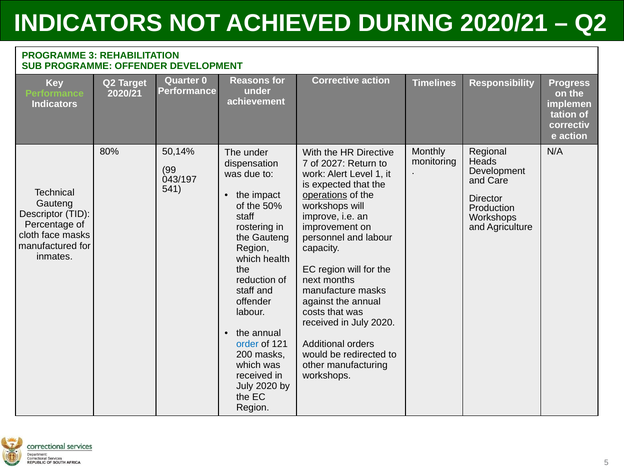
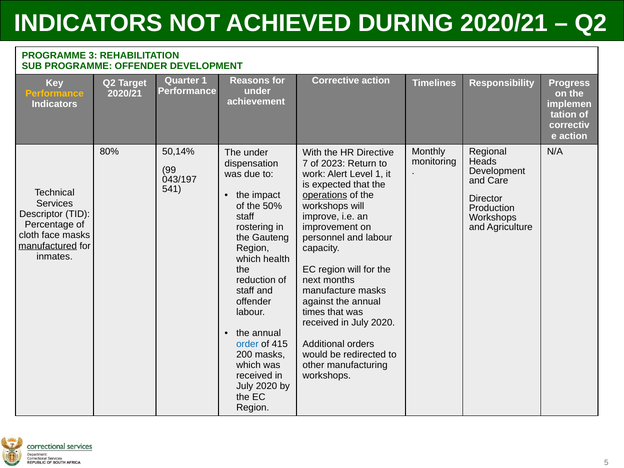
Quarter 0: 0 -> 1 (204, 80)
Performance colour: light green -> yellow (55, 94)
2027: 2027 -> 2023 (333, 163)
Gauteng: Gauteng -> Services (55, 203)
manufactured underline: none -> present (48, 246)
costs: costs -> times (314, 312)
121: 121 -> 415 (280, 344)
